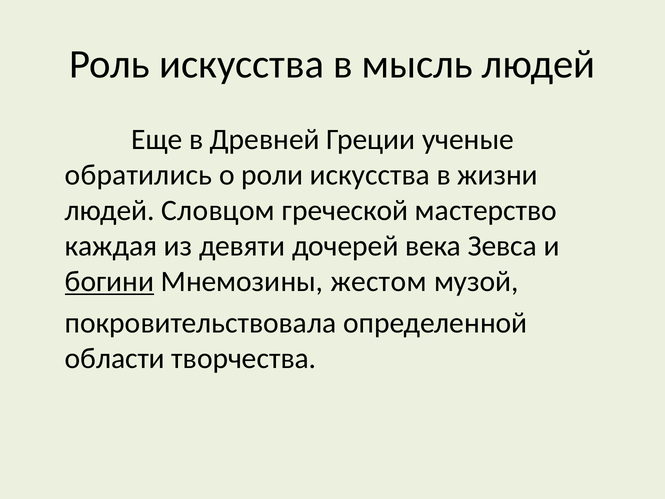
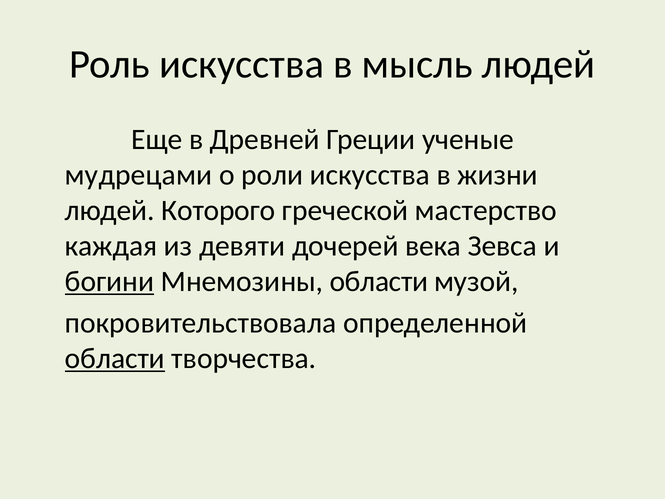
обратились: обратились -> мудрецами (139, 175)
Словцом: Словцом -> Которого (218, 210)
Мнемозины жестом: жестом -> области (379, 281)
области underline: none -> present (115, 358)
